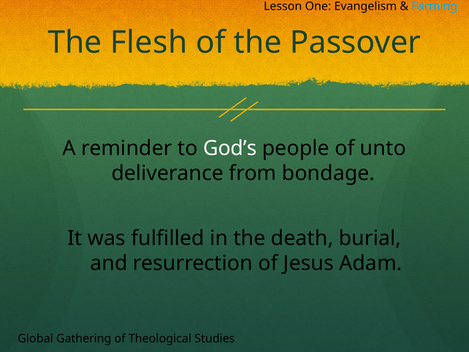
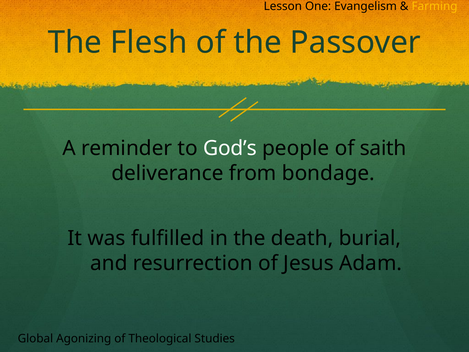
Farming colour: light blue -> yellow (435, 6)
unto: unto -> saith (383, 148)
Gathering: Gathering -> Agonizing (84, 338)
